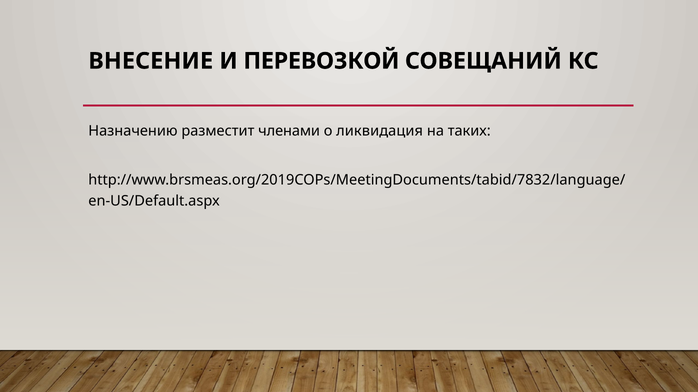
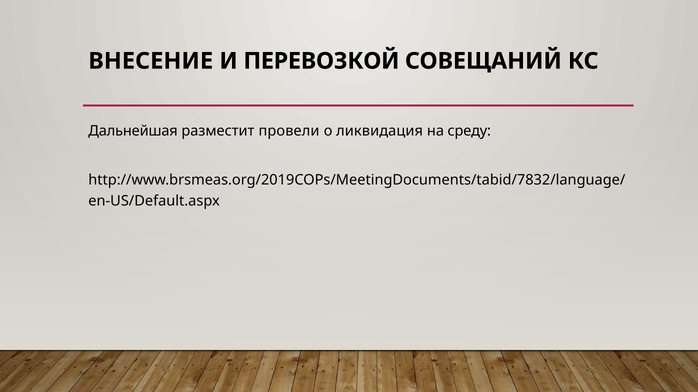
Назначению: Назначению -> Дальнейшая (133, 131)
членами: членами -> провели (289, 131)
таких: таких -> среду (469, 131)
